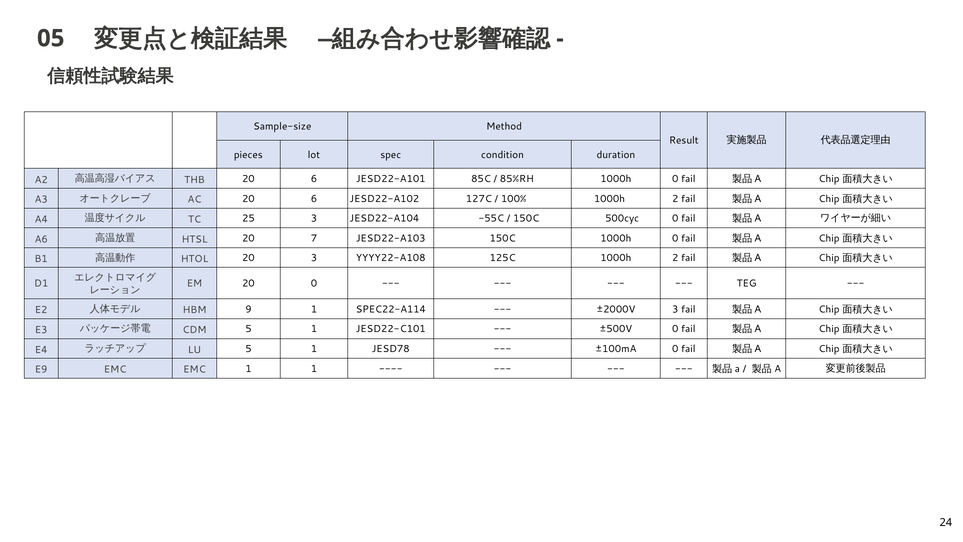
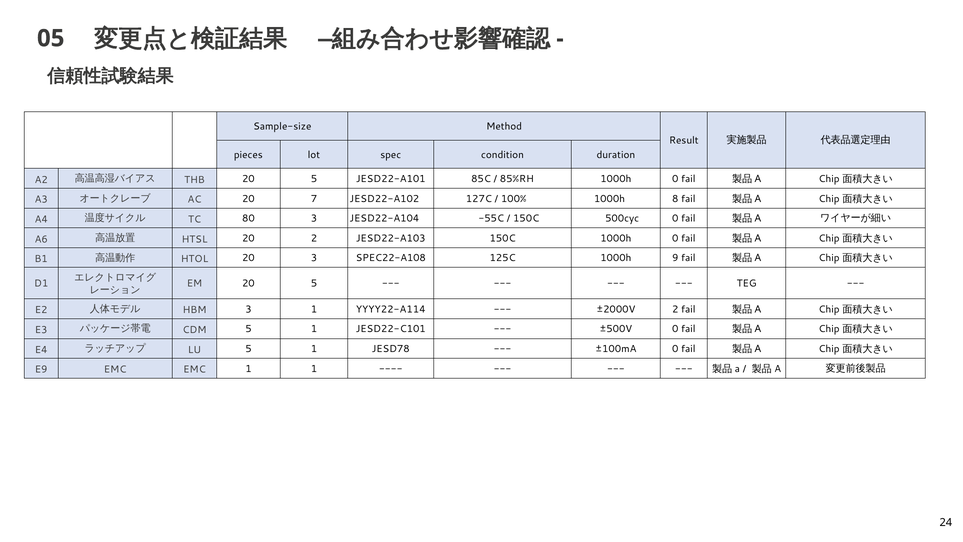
THB 20 6: 6 -> 5 (314, 179)
AC 20 6: 6 -> 7 (314, 199)
100% 1000h 2: 2 -> 8 (675, 199)
25: 25 -> 80 (248, 218)
20 7: 7 -> 2 (314, 238)
YYYY22-A108: YYYY22-A108 -> SPEC22-A108 (391, 258)
125C 1000h 2: 2 -> 9 (675, 258)
EM 20 0: 0 -> 5 (314, 283)
HBM 9: 9 -> 3 (248, 309)
SPEC22-A114: SPEC22-A114 -> YYYY22-A114 (391, 309)
±2000V 3: 3 -> 2 (675, 309)
